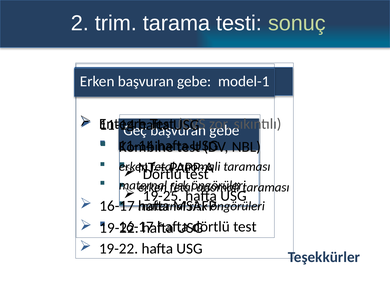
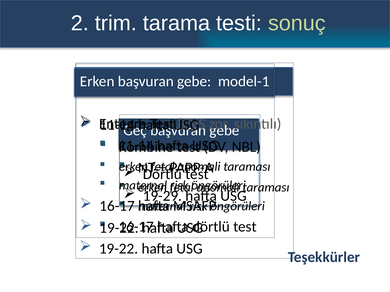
19-25: 19-25 -> 19-29 (162, 196)
